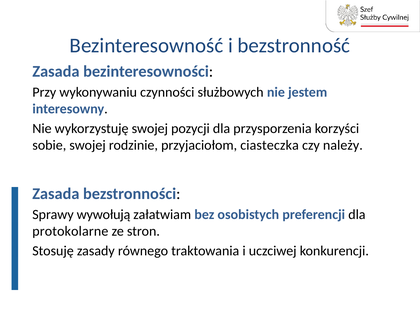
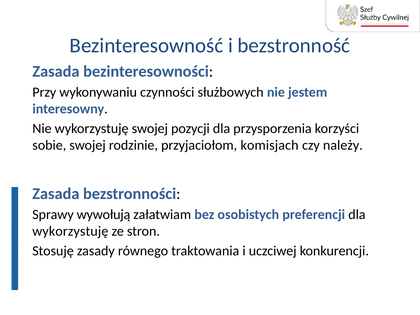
ciasteczka: ciasteczka -> komisjach (270, 145)
protokolarne: protokolarne -> wykorzystuję (70, 231)
